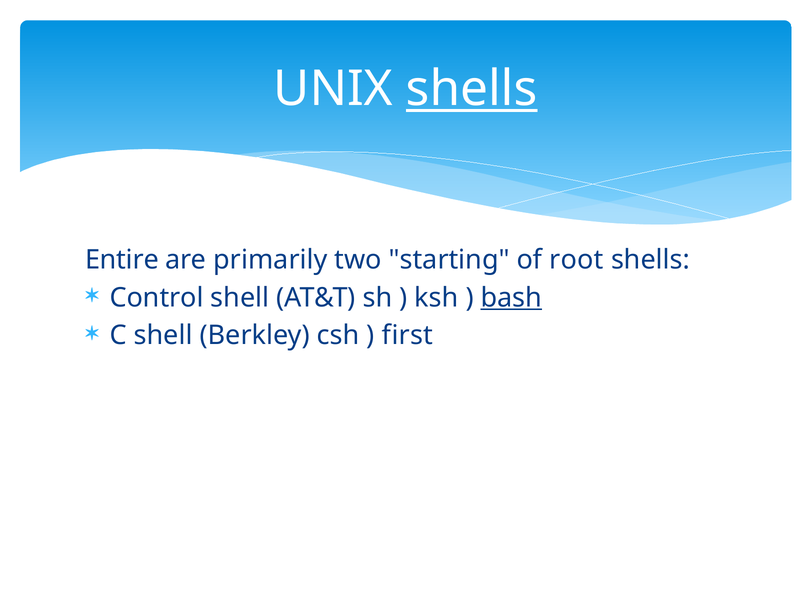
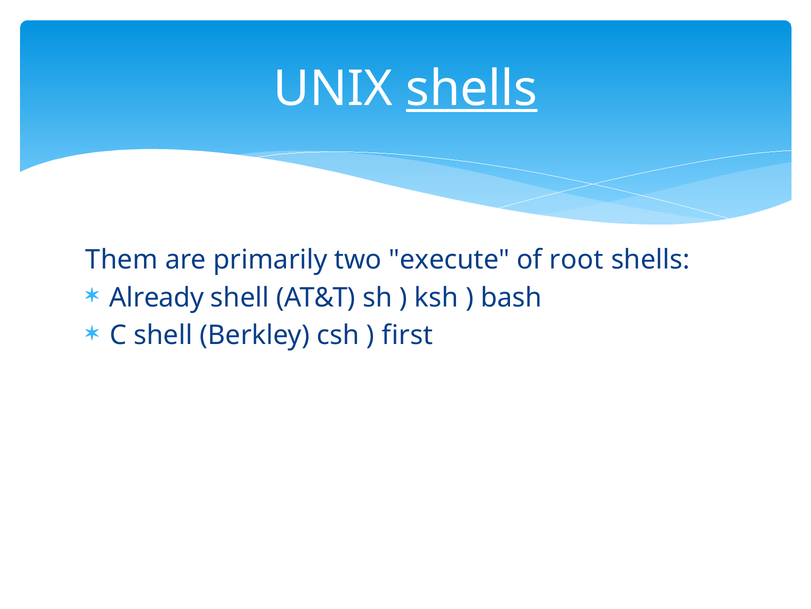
Entire: Entire -> Them (122, 259)
starting: starting -> execute (449, 259)
Control: Control -> Already (157, 297)
bash underline: present -> none (511, 297)
